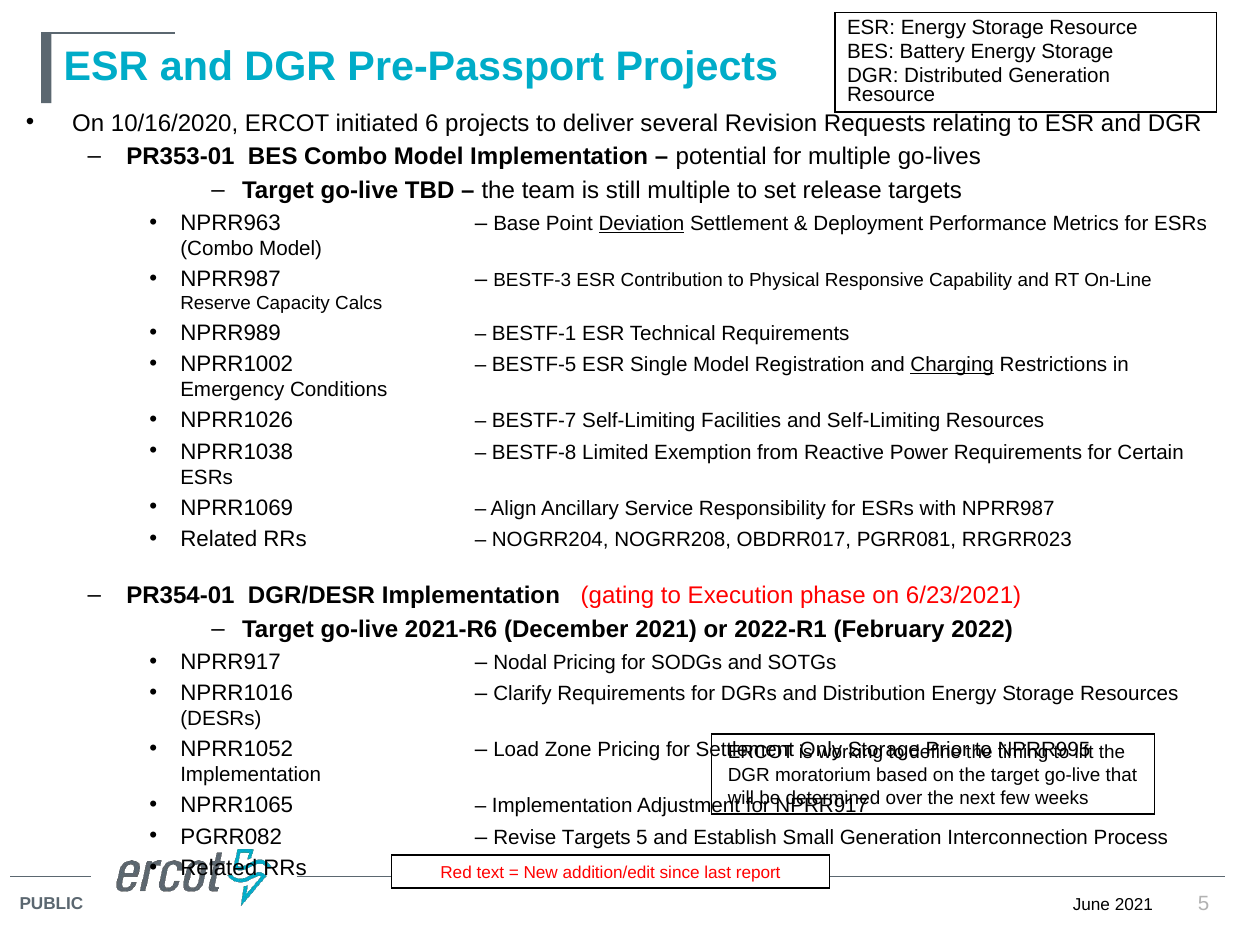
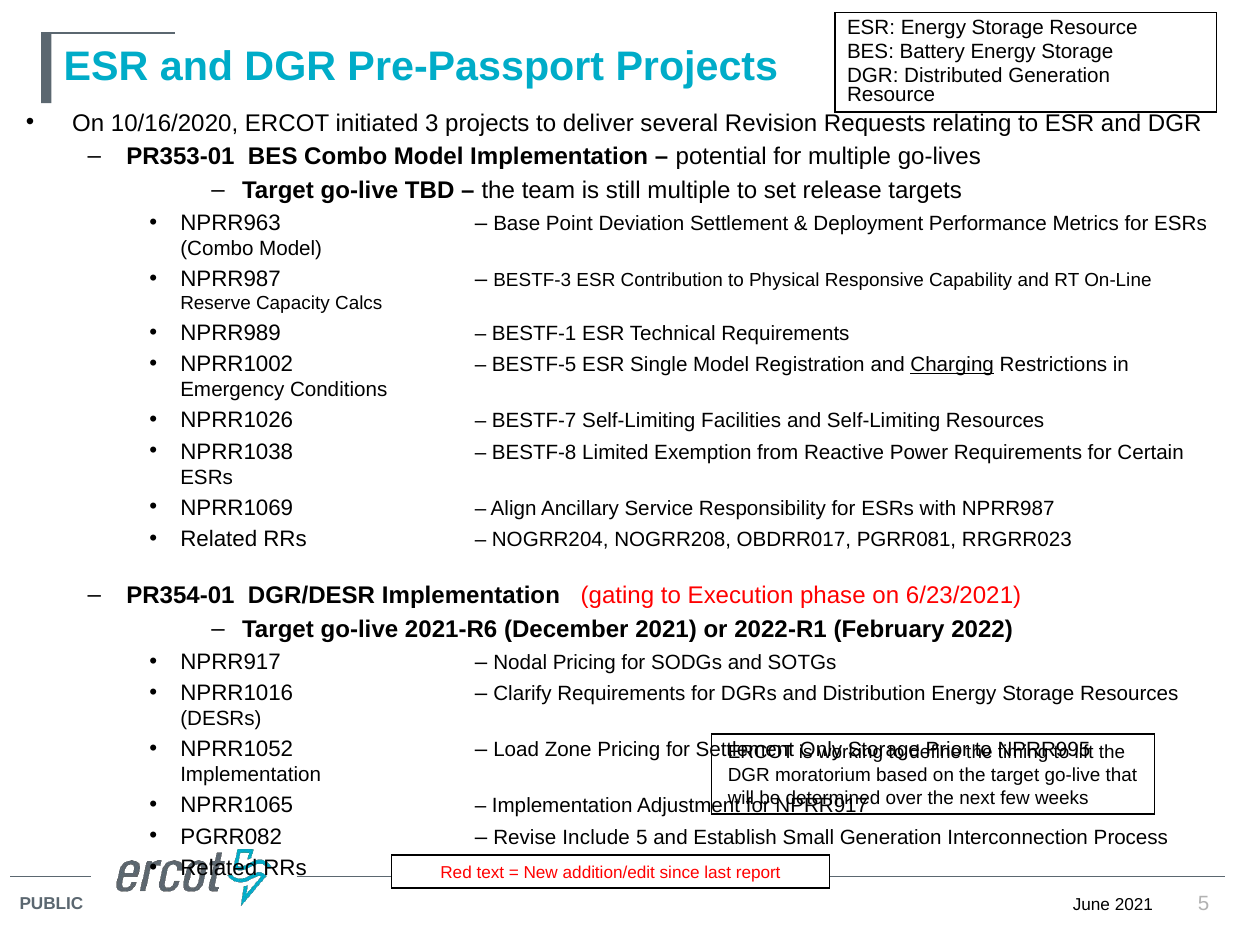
6: 6 -> 3 (432, 123)
Deviation underline: present -> none (641, 223)
Revise Targets: Targets -> Include (596, 837)
